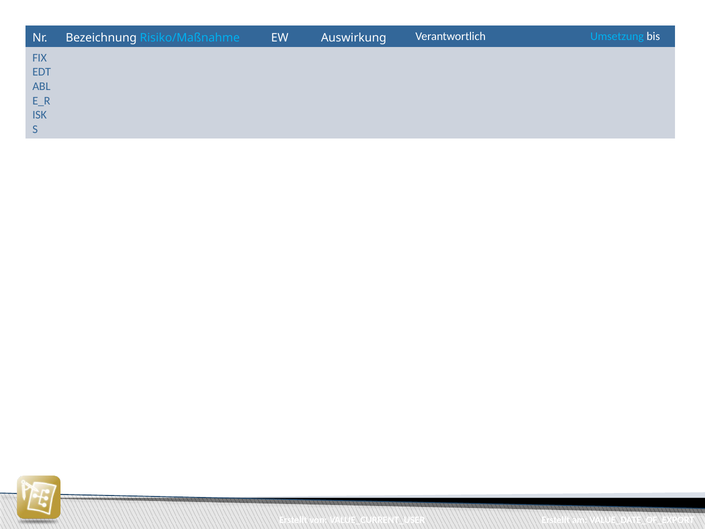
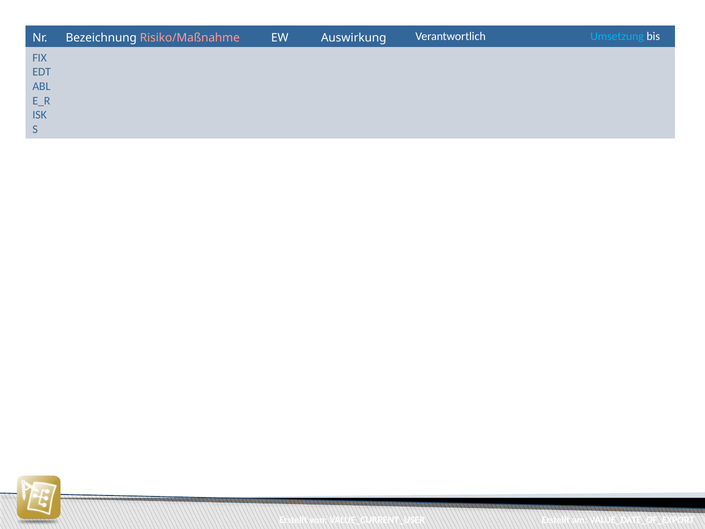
Risiko/Maßnahme colour: light blue -> pink (190, 38)
